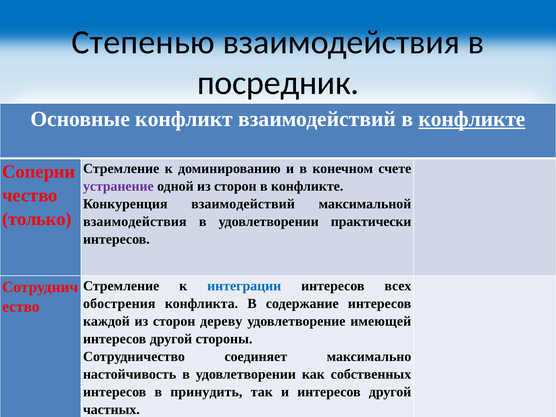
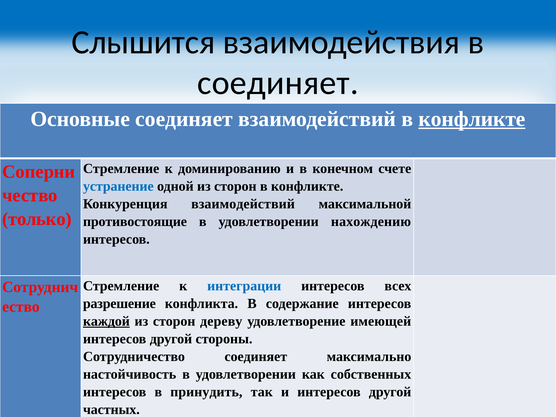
Степенью: Степенью -> Слышится (143, 42)
посредник: посредник -> соединяет (278, 83)
Основные конфликт: конфликт -> соединяет (184, 119)
устранение colour: purple -> blue (118, 186)
взаимодействия: взаимодействия -> противостоящие (135, 222)
практически: практически -> нахождению (371, 222)
обострения: обострения -> разрешение (119, 303)
каждой underline: none -> present (106, 321)
